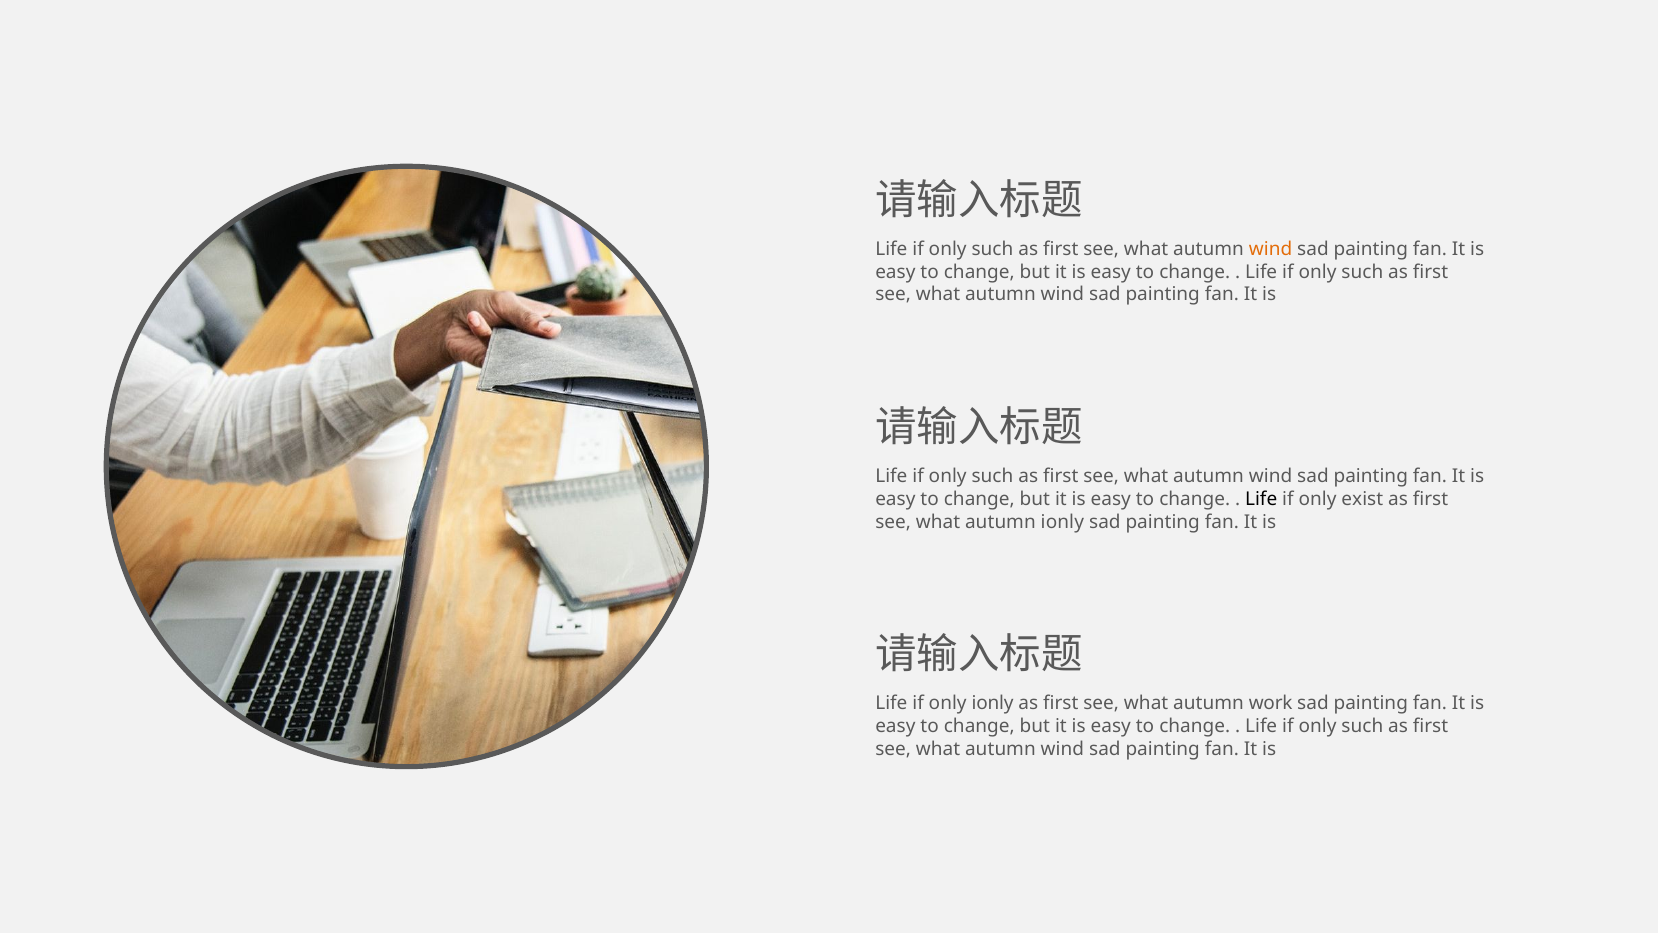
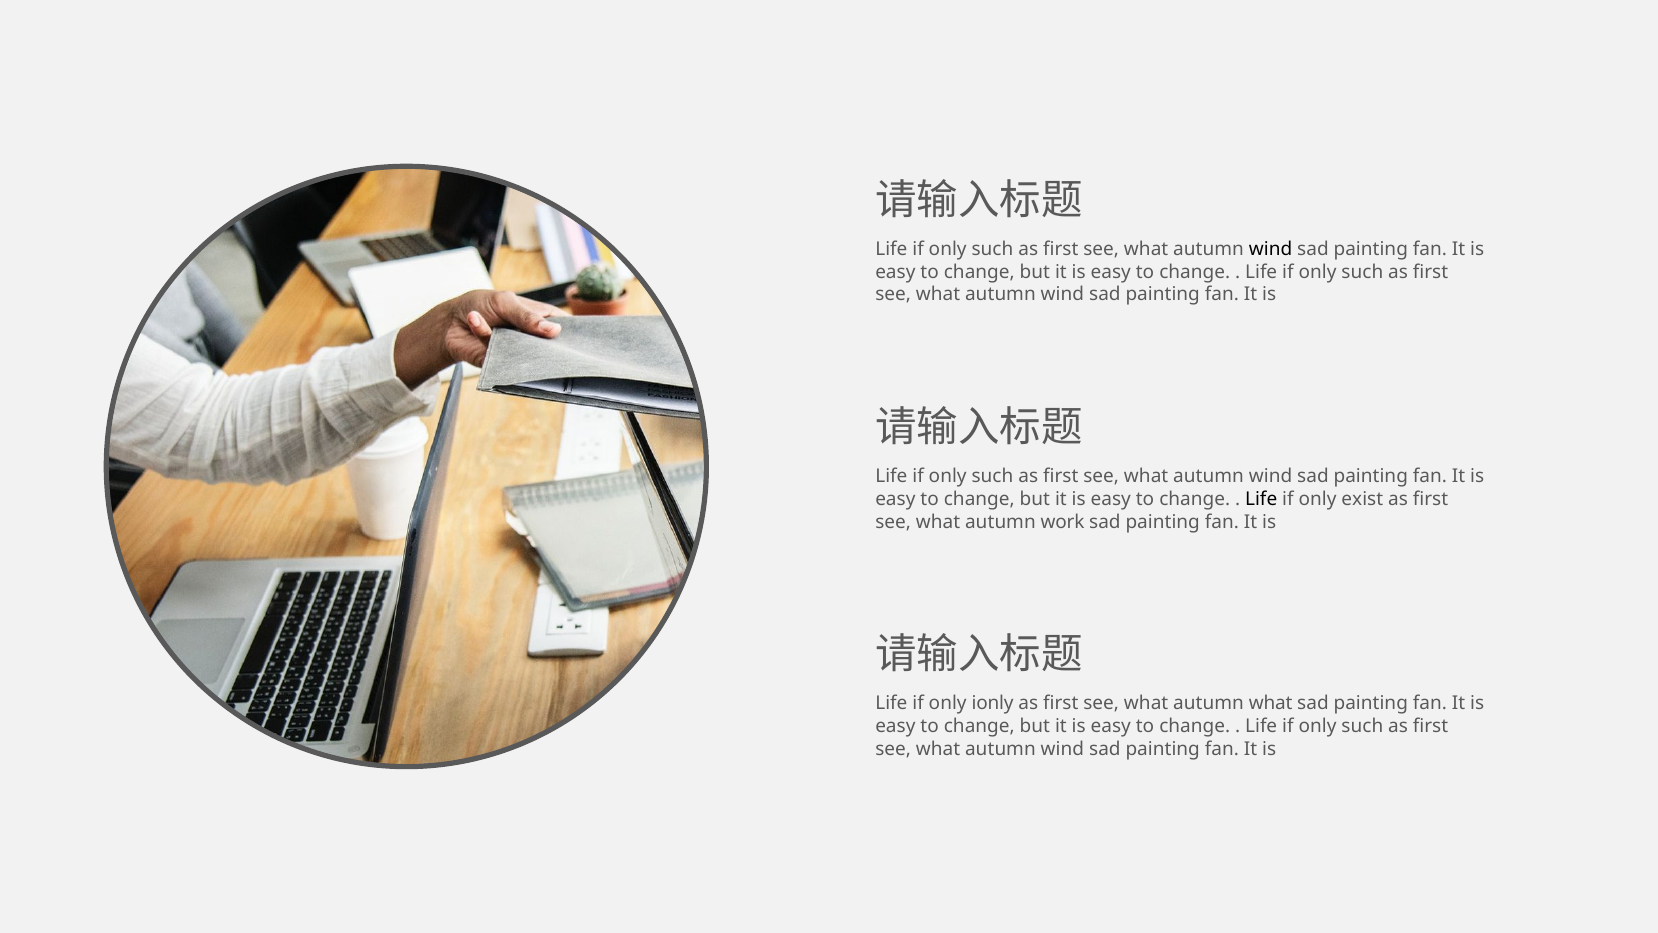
wind colour: orange -> black (1271, 249)
autumn ionly: ionly -> work (1062, 522)
autumn work: work -> what (1271, 703)
